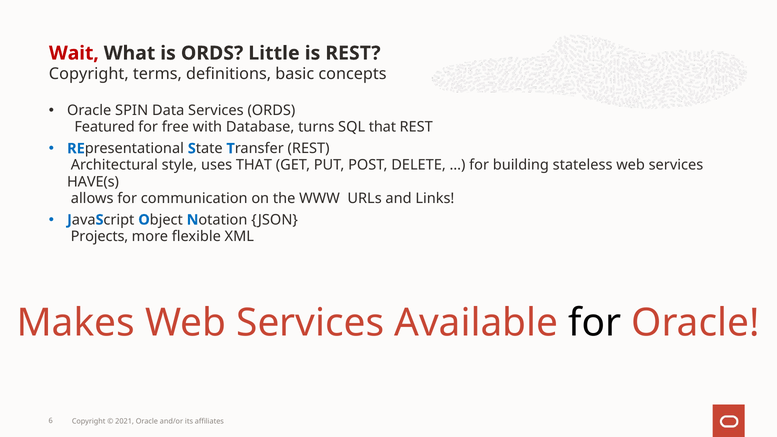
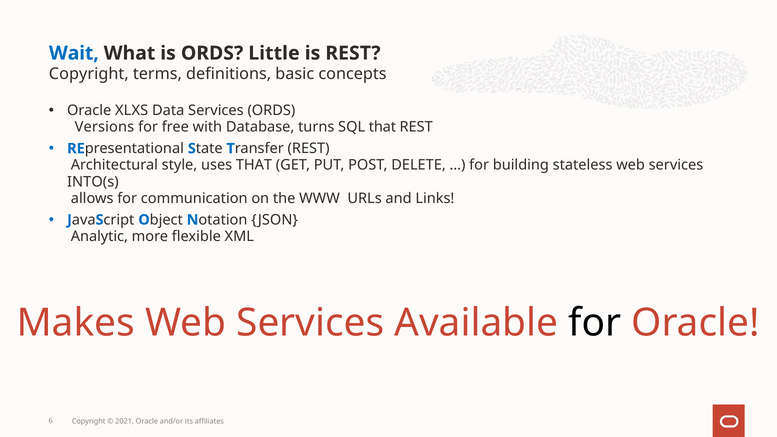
Wait colour: red -> blue (74, 53)
SPIN: SPIN -> XLXS (132, 110)
Featured: Featured -> Versions (104, 127)
HAVE(s: HAVE(s -> INTO(s (93, 182)
Projects: Projects -> Analytic (99, 236)
